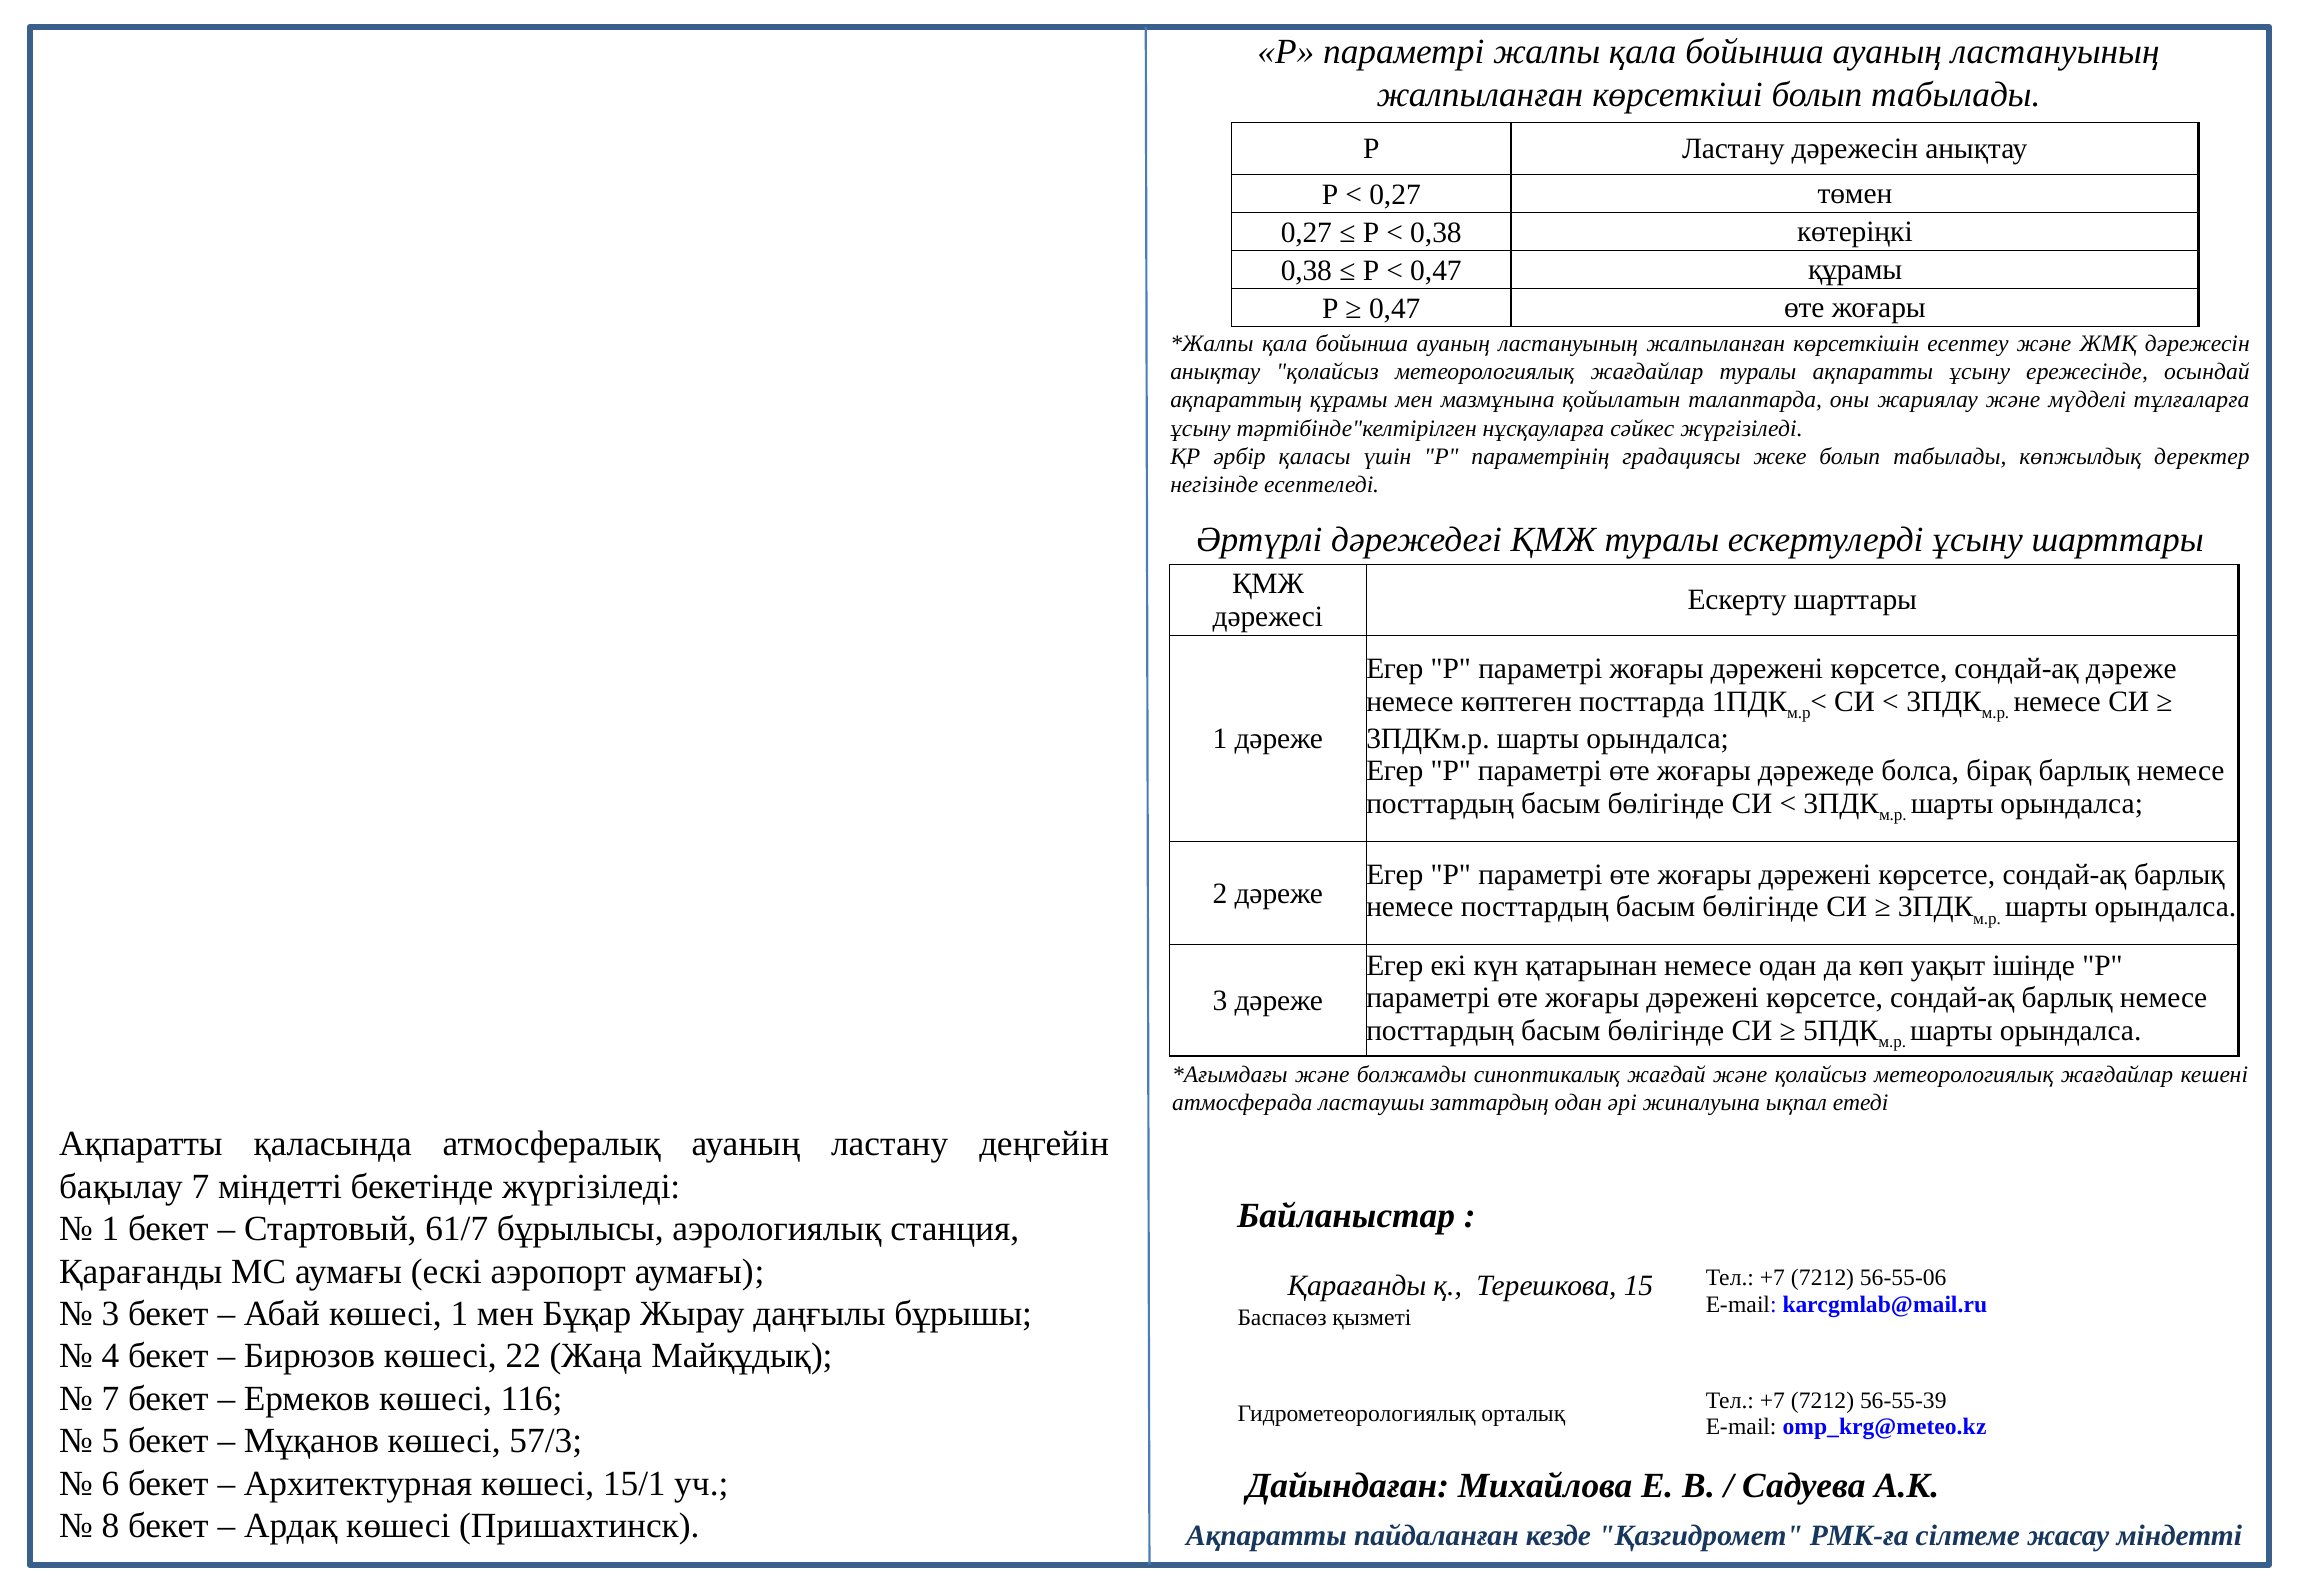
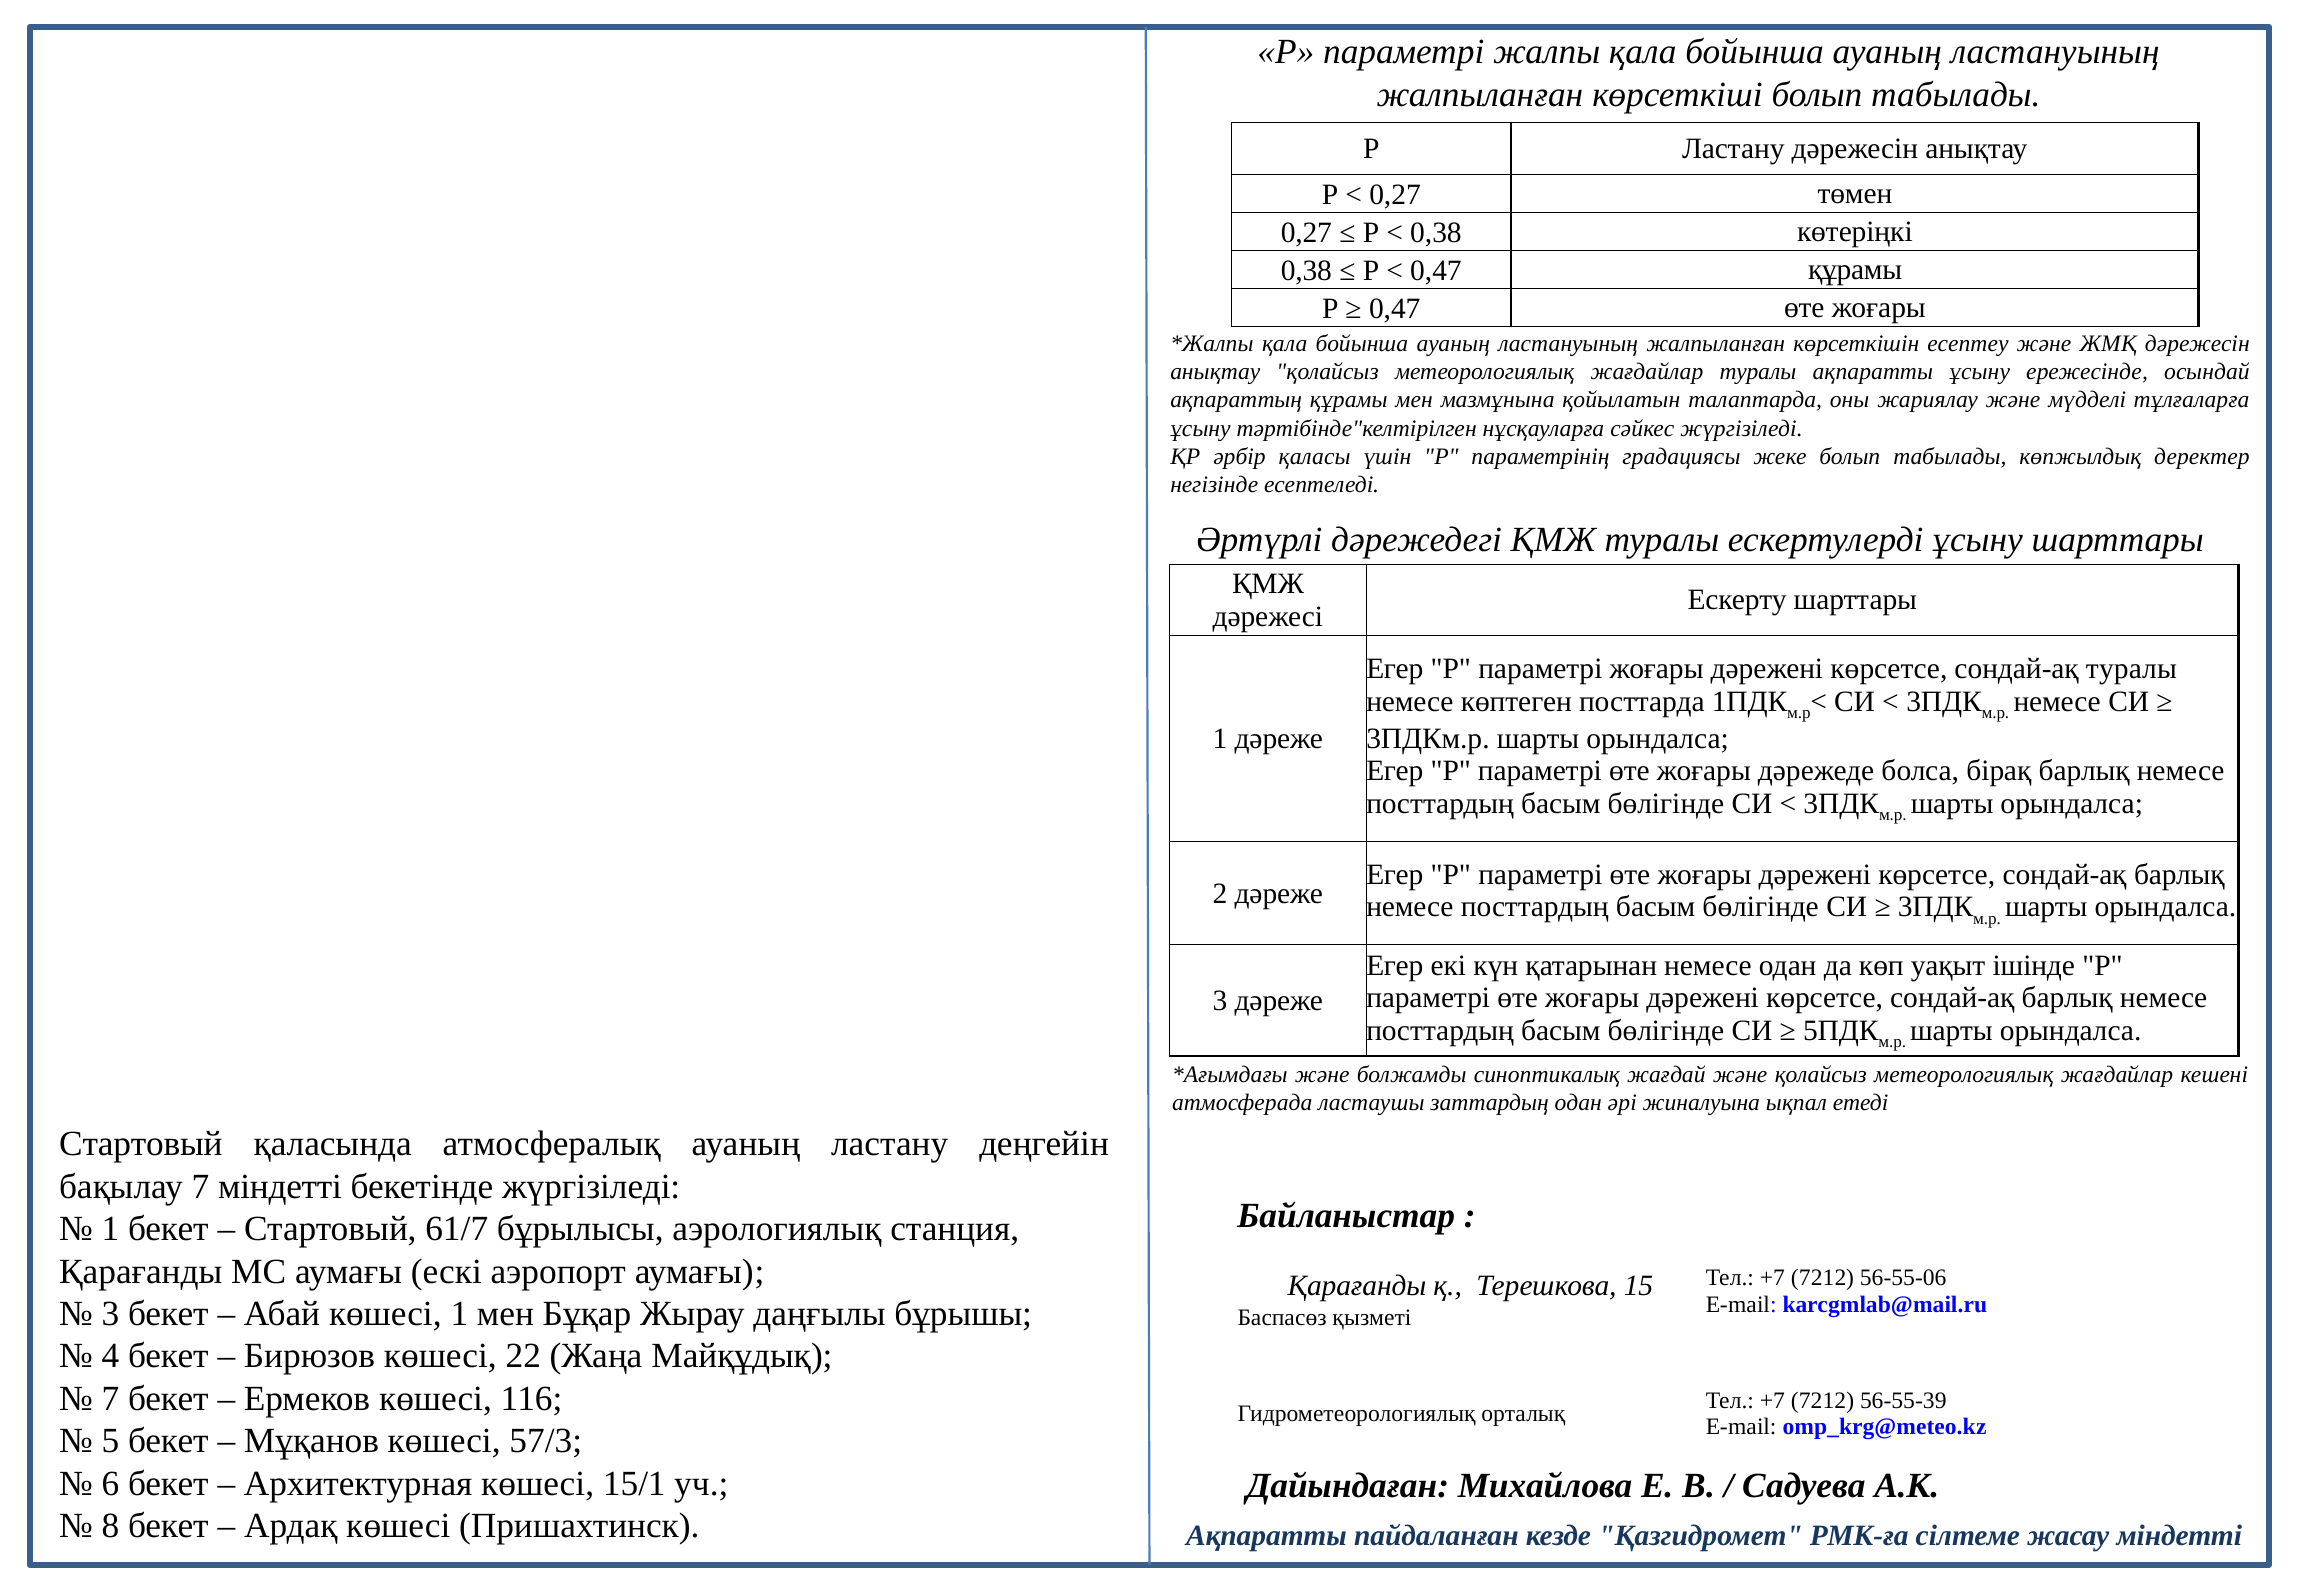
сондай-ақ дәреже: дәреже -> туралы (2131, 669)
Ақпаратты: Ақпаратты -> Стартовый (141, 1144)
